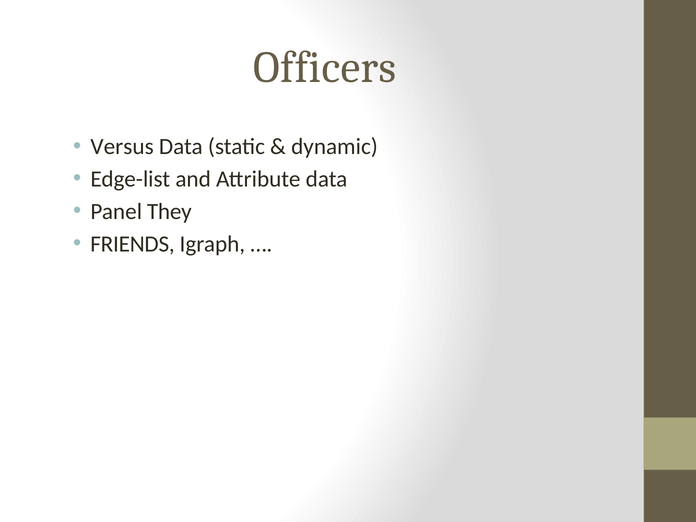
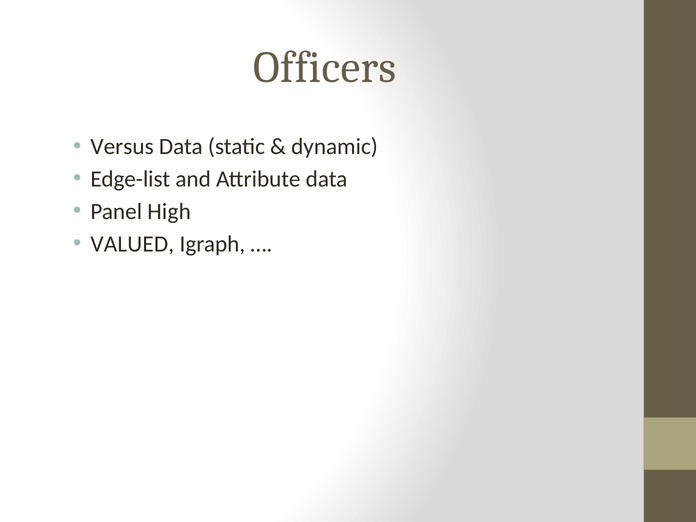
They: They -> High (169, 212)
FRIENDS: FRIENDS -> VALUED (132, 244)
